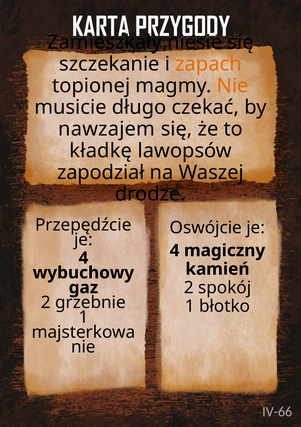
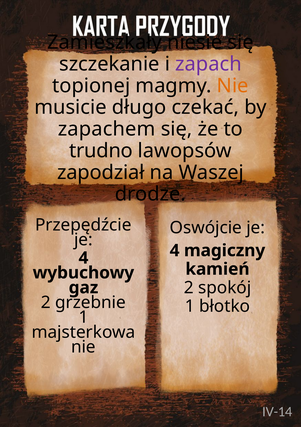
zapach colour: orange -> purple (208, 64)
nawzajem: nawzajem -> zapachem (107, 129)
kładkę: kładkę -> trudno (101, 151)
IV-66: IV-66 -> IV-14 (277, 412)
